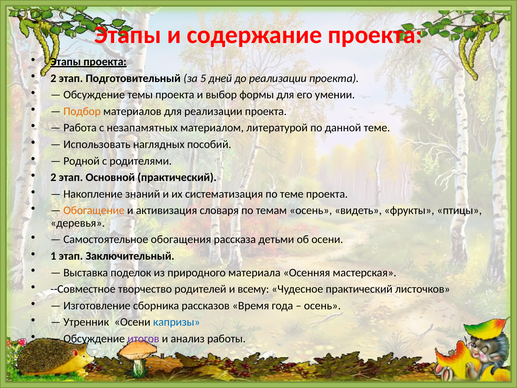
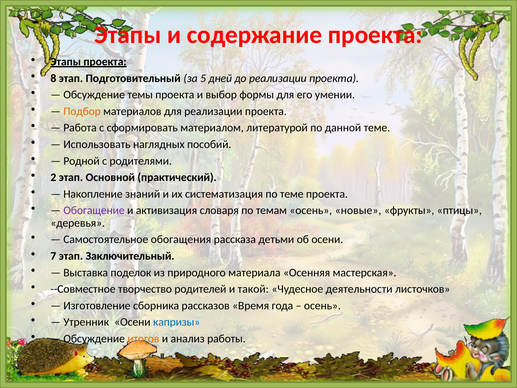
2: 2 -> 8 (53, 78)
незапамятных: незапамятных -> сформировать (142, 128)
Обогащение colour: orange -> purple (94, 210)
видеть: видеть -> новые (358, 210)
1: 1 -> 7 (53, 256)
всему: всему -> такой (253, 289)
Чудесное практический: практический -> деятельности (359, 289)
итогов colour: purple -> orange (143, 338)
